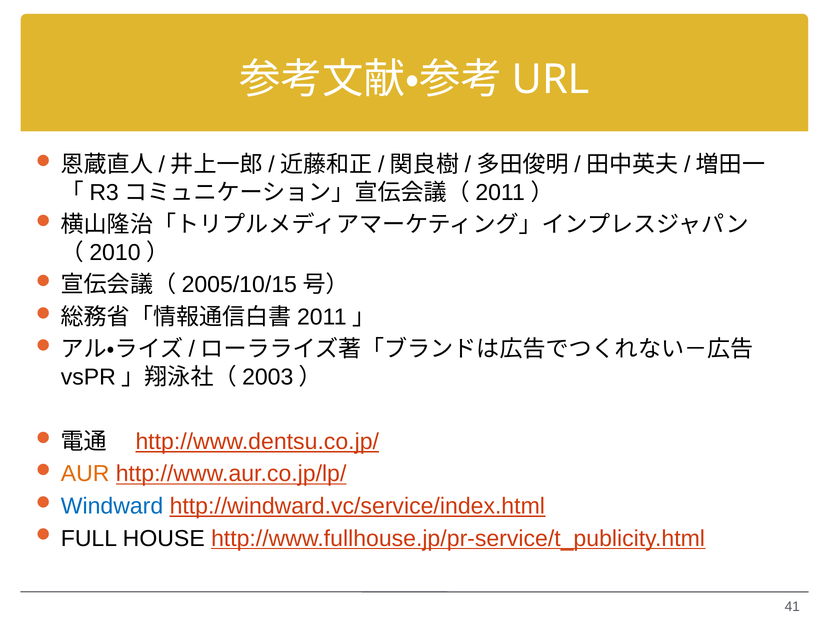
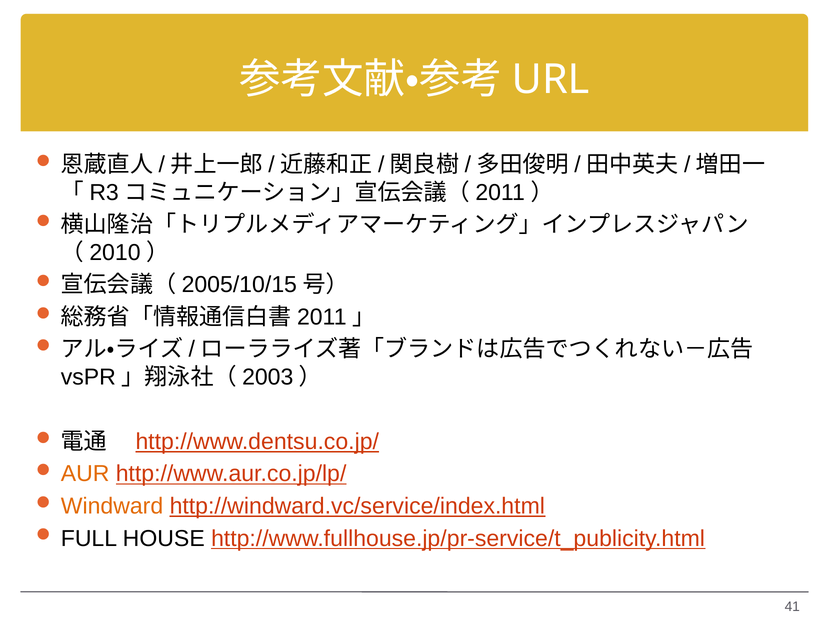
Windward colour: blue -> orange (112, 506)
